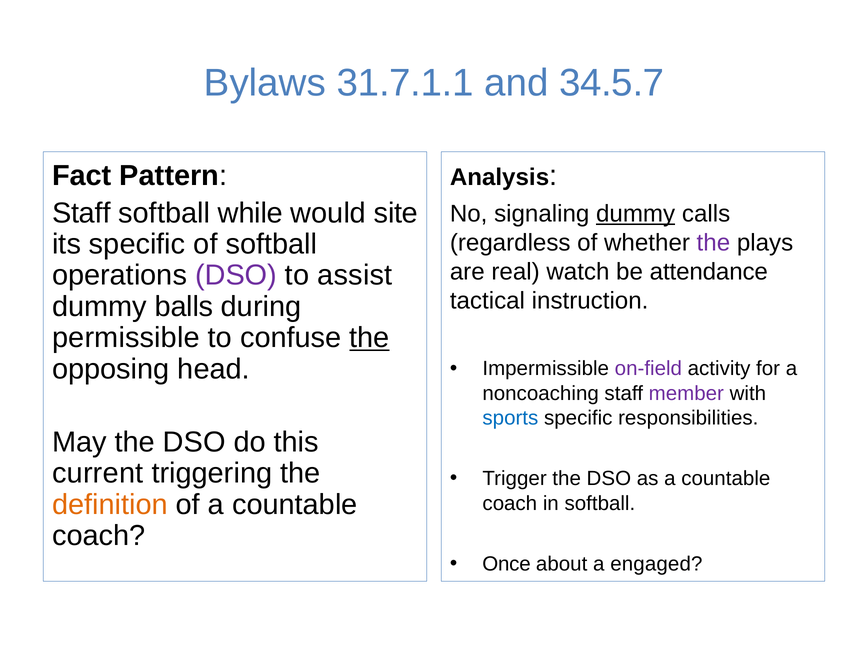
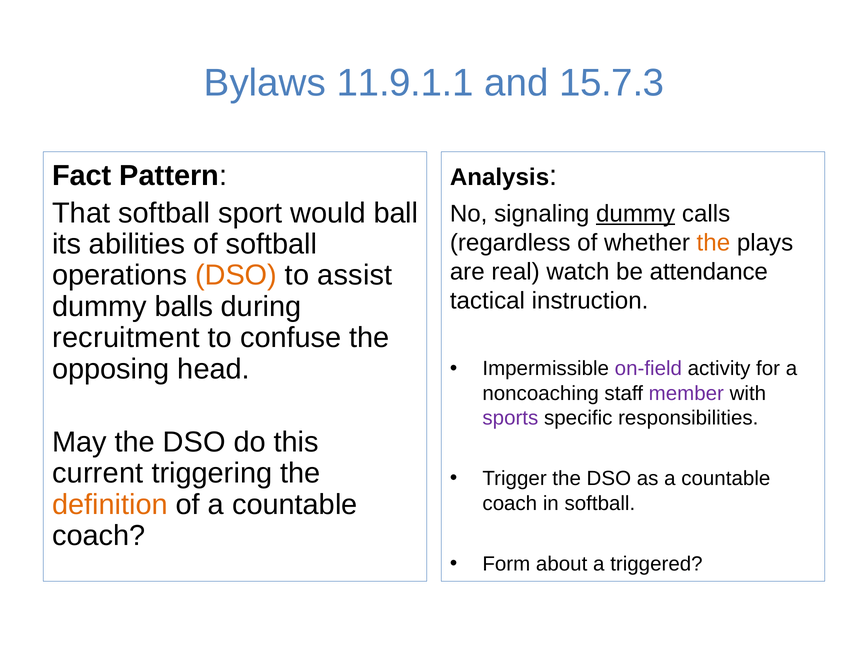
31.7.1.1: 31.7.1.1 -> 11.9.1.1 (405, 83)
34.5.7: 34.5.7 -> 15.7.3 (612, 83)
Staff: Staff -> That (81, 213)
while: while -> sport (250, 213)
site: site -> ball (396, 213)
its specific: specific -> abilities (137, 244)
the colour: purple -> orange (713, 243)
DSO colour: purple -> orange (236, 275)
permissible: permissible -> recruitment (126, 338)
the underline: present -> none (369, 338)
sports colour: blue -> purple (510, 418)
Once: Once -> Form (506, 564)
engaged: engaged -> triggered (656, 564)
